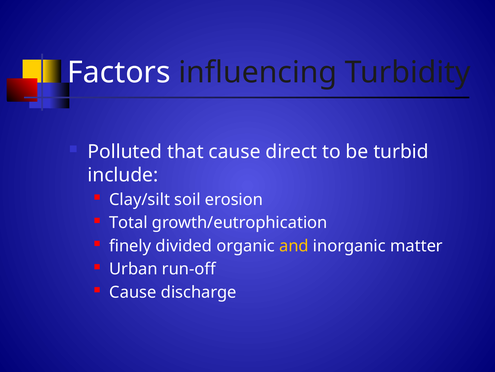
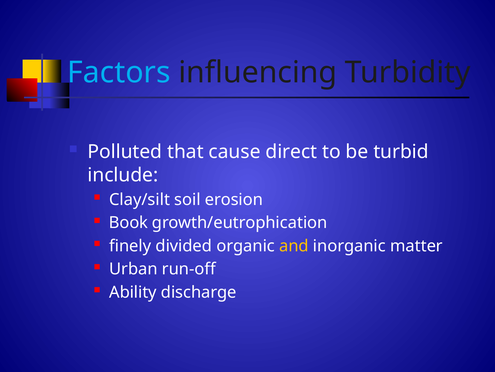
Factors colour: white -> light blue (119, 72)
Total: Total -> Book (128, 222)
Cause: Cause -> Ability (133, 292)
